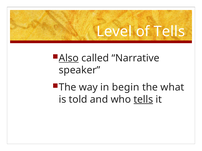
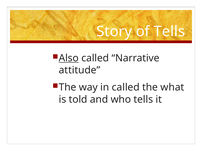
Level: Level -> Story (114, 32)
speaker: speaker -> attitude (79, 70)
in begin: begin -> called (126, 88)
tells underline: present -> none (143, 100)
